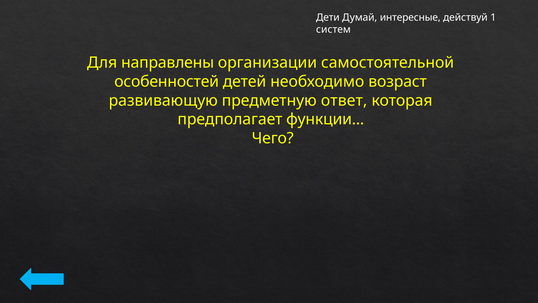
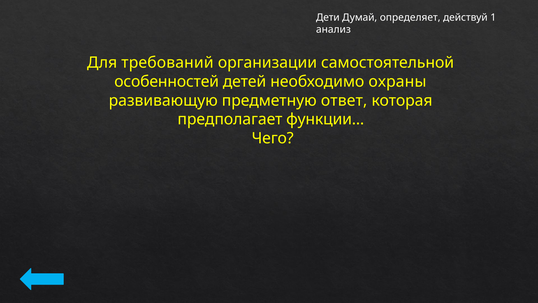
интересные: интересные -> определяет (410, 17)
систем: систем -> анализ (333, 29)
направлены: направлены -> требований (167, 63)
возраст: возраст -> охраны (397, 82)
